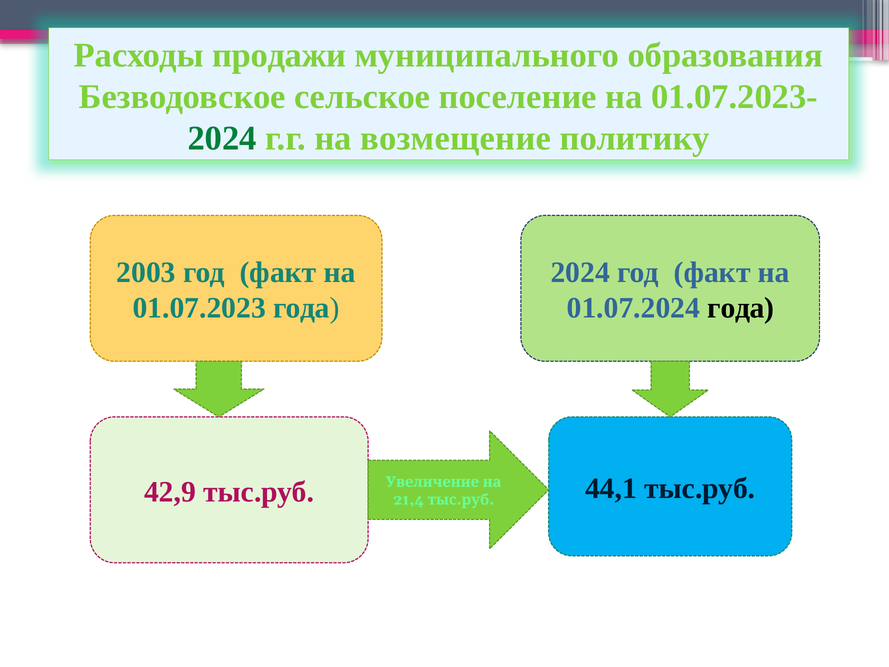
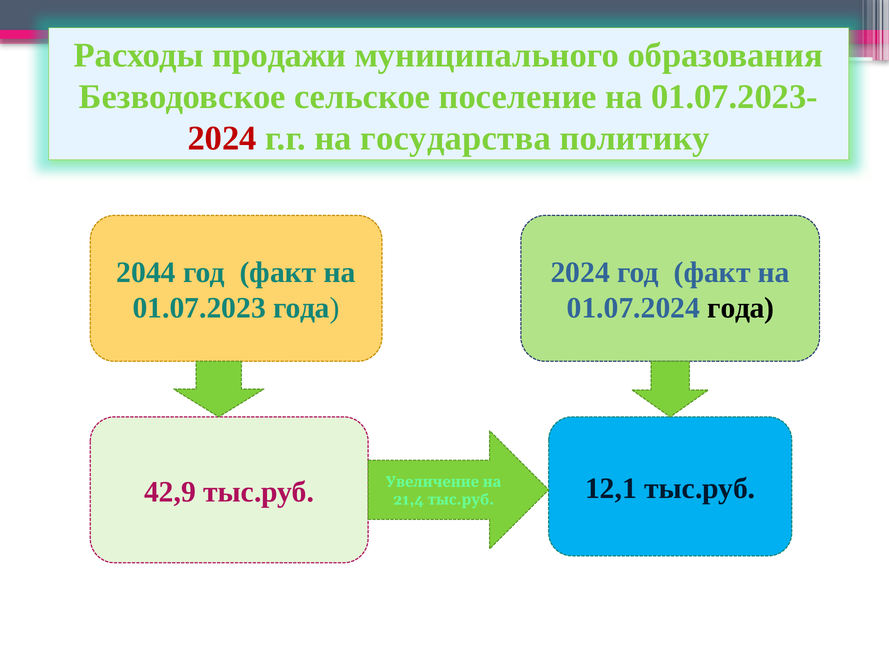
2024 colour: green -> red (222, 138)
возмещение: возмещение -> государства (456, 138)
2003: 2003 -> 2044 (146, 273)
44,1: 44,1 -> 12,1 (611, 488)
